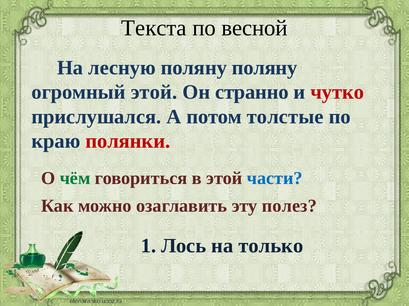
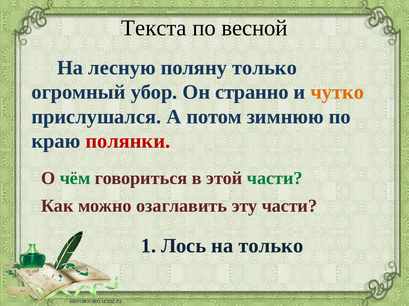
поляну поляну: поляну -> только (265, 68)
огромный этой: этой -> убор (154, 92)
чутко colour: red -> orange (337, 92)
толстые: толстые -> зимнюю (285, 117)
части colour: blue -> green (275, 179)
эту полез: полез -> части (289, 206)
